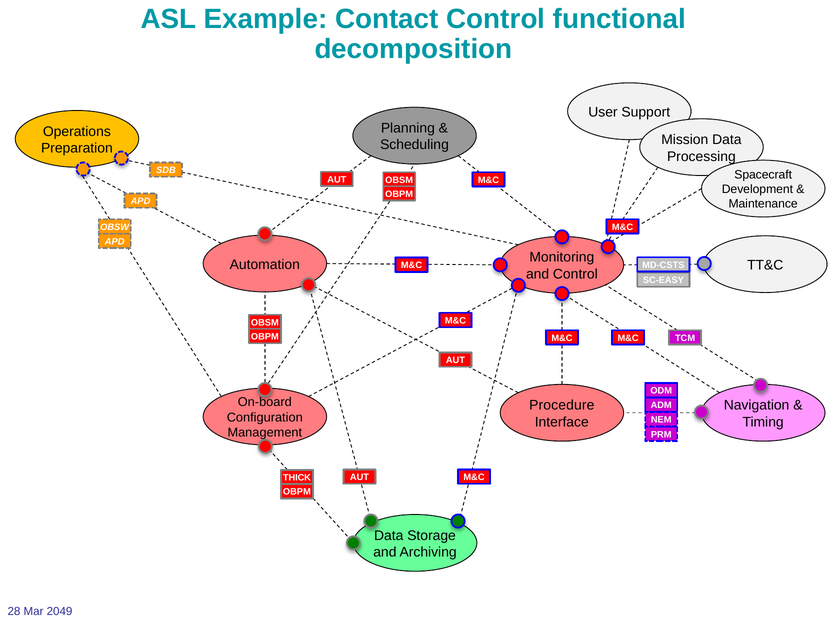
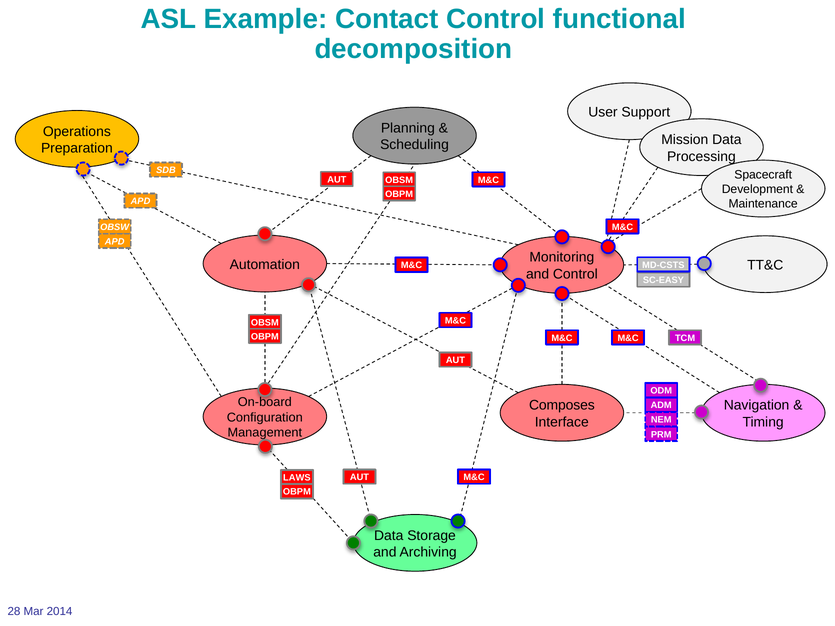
Procedure: Procedure -> Composes (562, 406)
THICK: THICK -> LAWS (297, 478)
2049: 2049 -> 2014 (60, 611)
